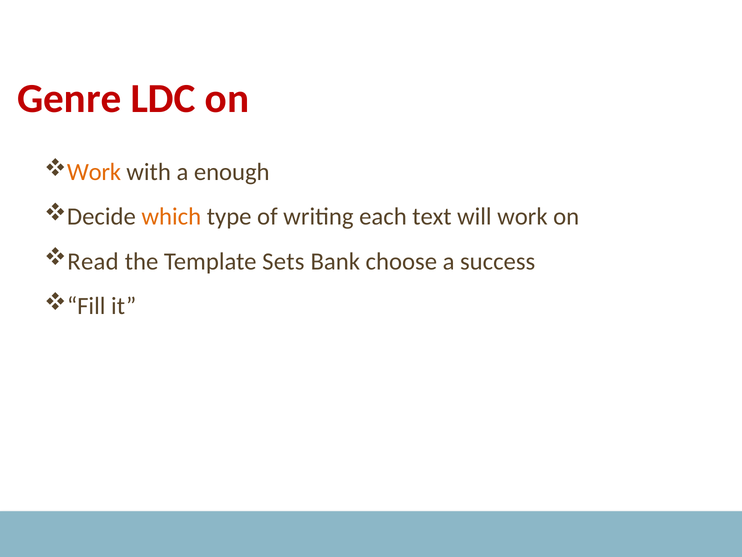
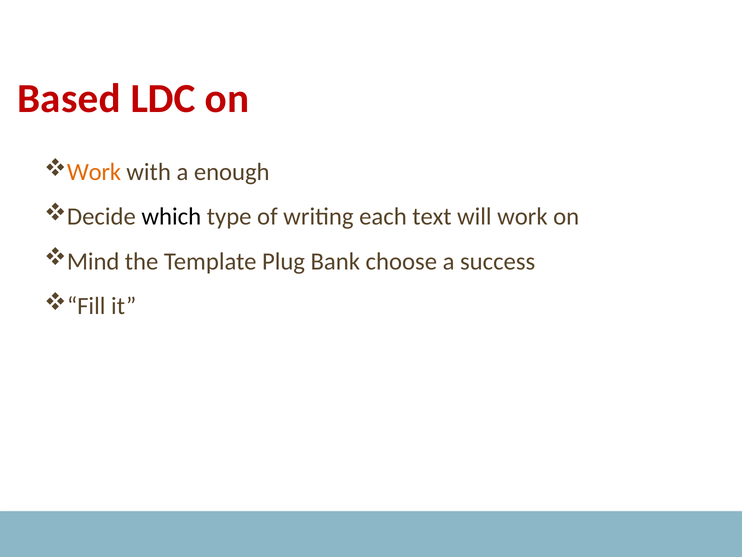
Genre: Genre -> Based (69, 98)
which colour: orange -> black (171, 217)
Read: Read -> Mind (93, 261)
Sets: Sets -> Plug (284, 261)
